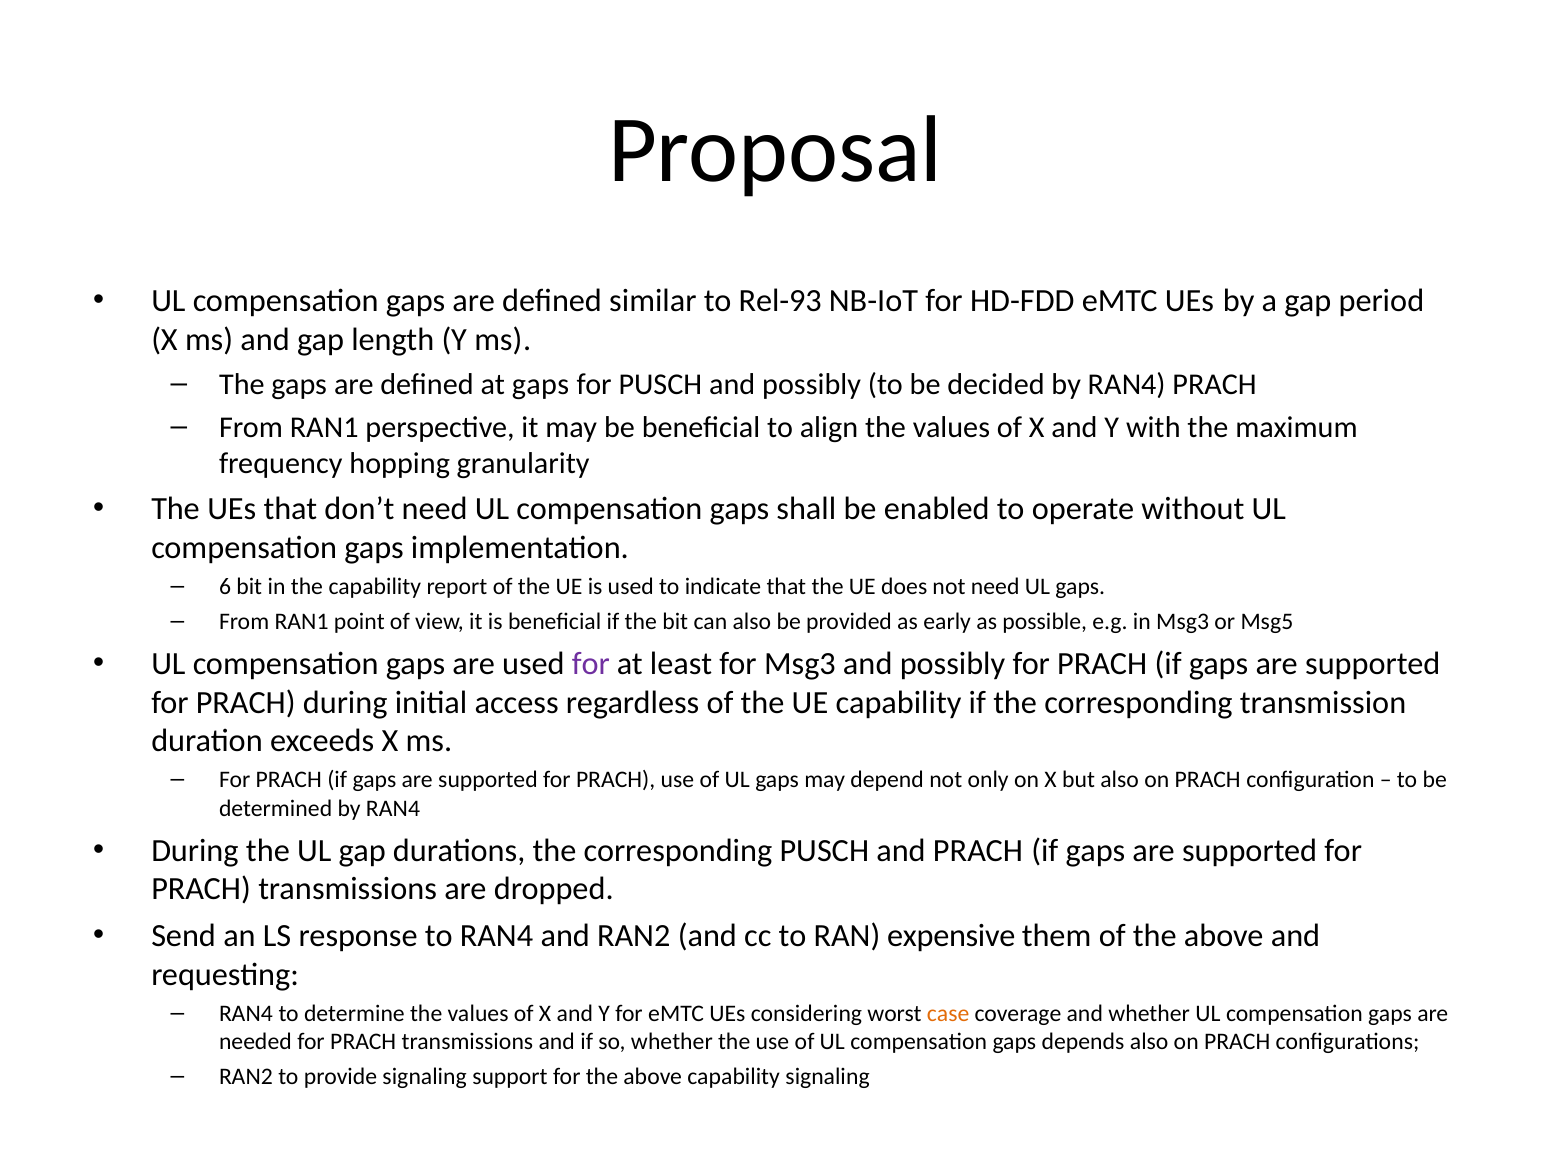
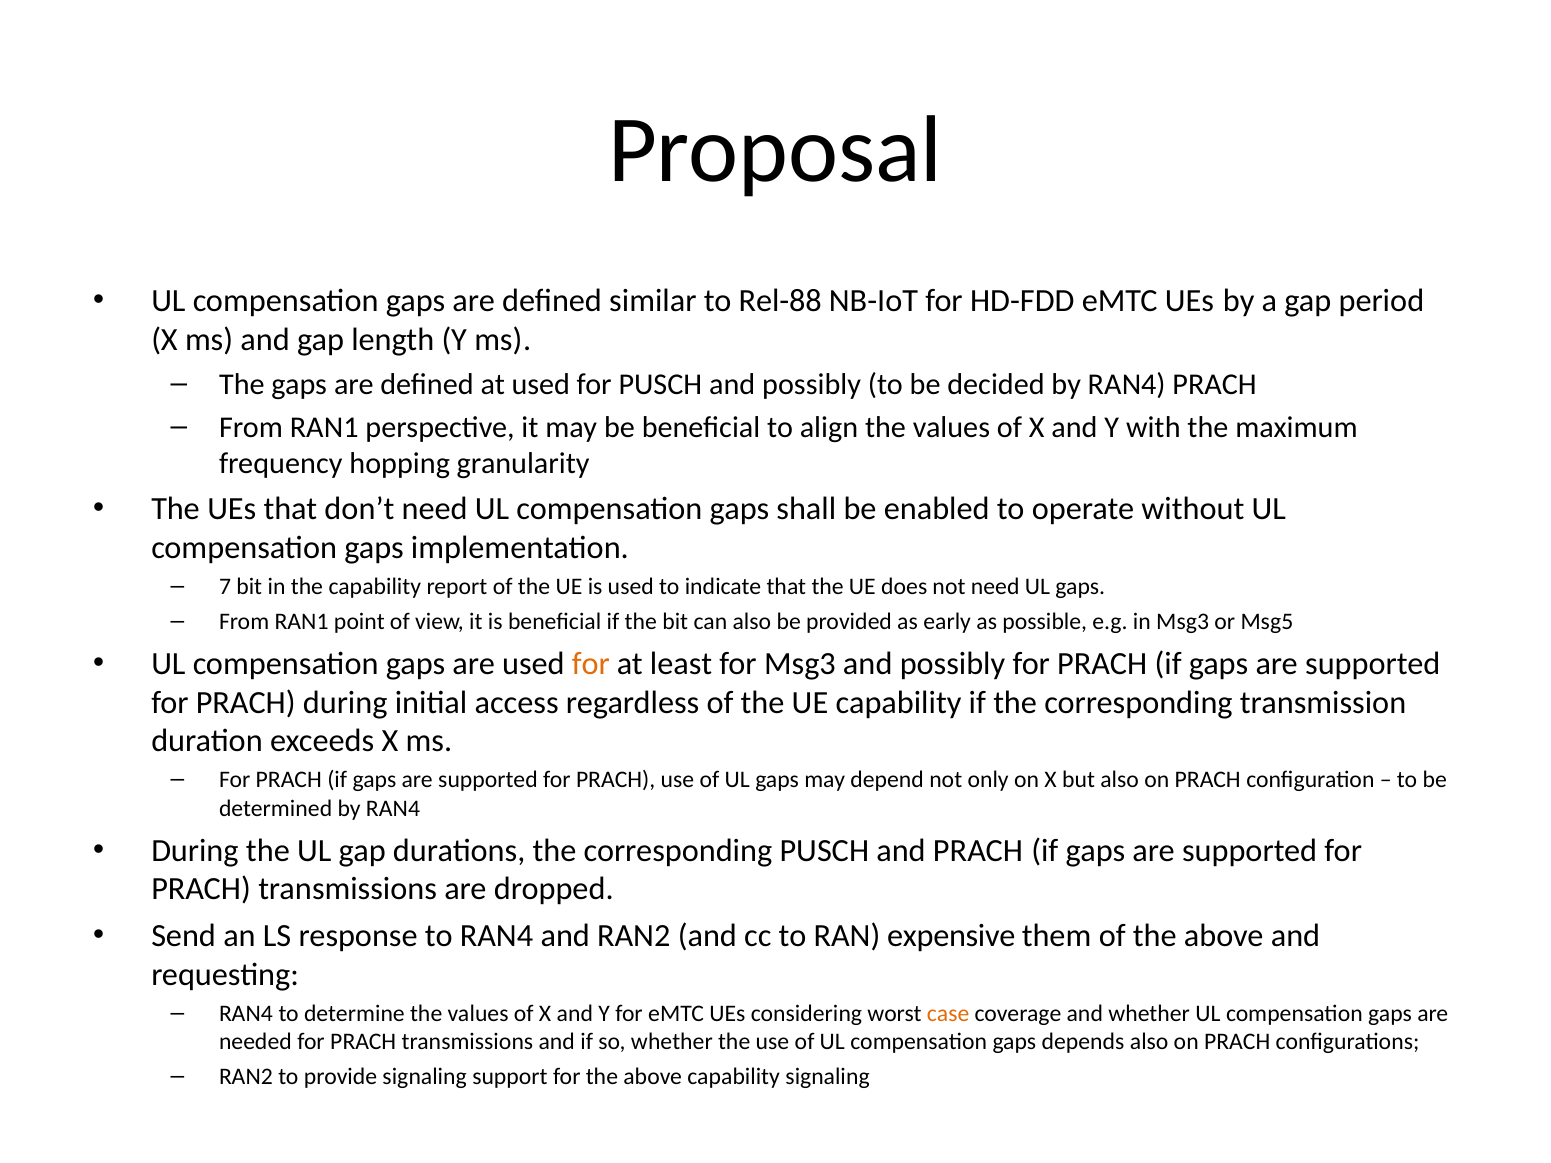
Rel-93: Rel-93 -> Rel-88 (780, 301)
at gaps: gaps -> used (541, 384)
6: 6 -> 7 (225, 587)
for colour: purple -> orange (591, 664)
